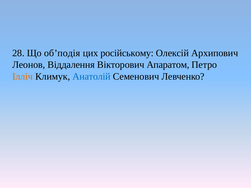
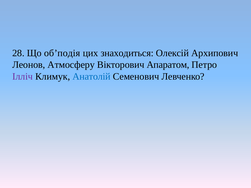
російському: російському -> знаходиться (127, 53)
Віддалення: Віддалення -> Атмосферу (71, 65)
Ілліч colour: orange -> purple (23, 77)
